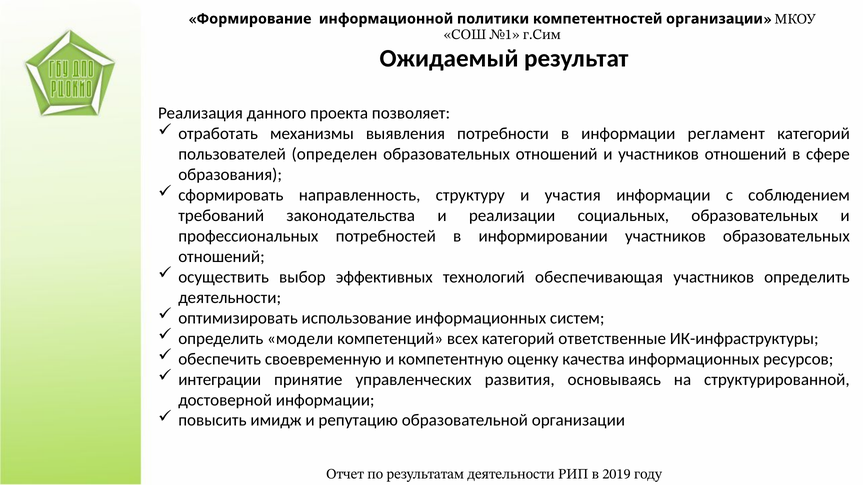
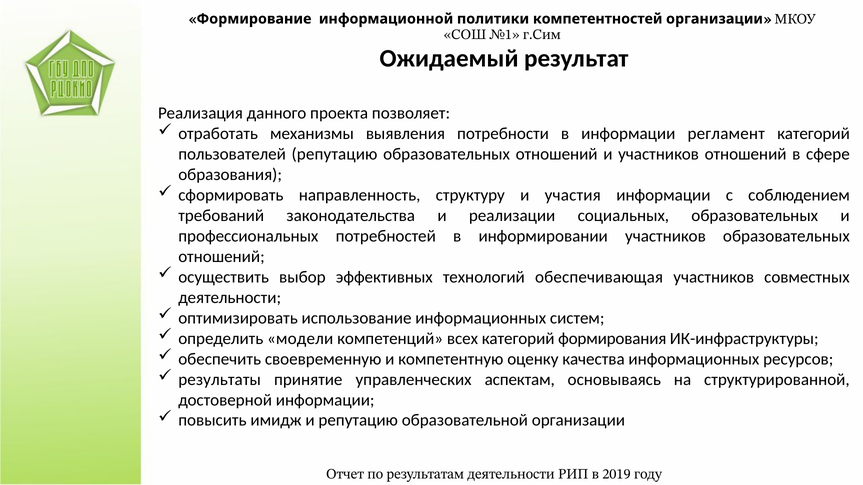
пользователей определен: определен -> репутацию (334, 154)
участников определить: определить -> совместных (807, 277)
ответственные: ответственные -> формирования (612, 339)
интеграции: интеграции -> результаты (220, 380)
развития: развития -> аспектам (520, 380)
